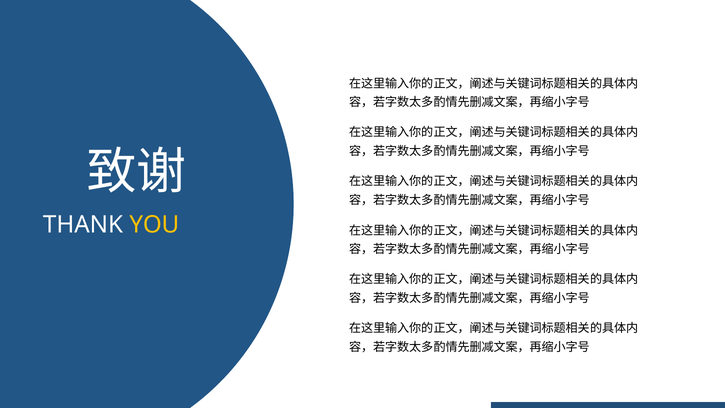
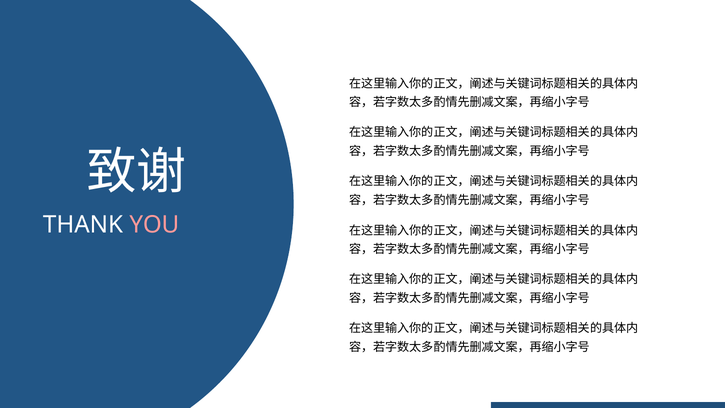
YOU colour: yellow -> pink (154, 225)
